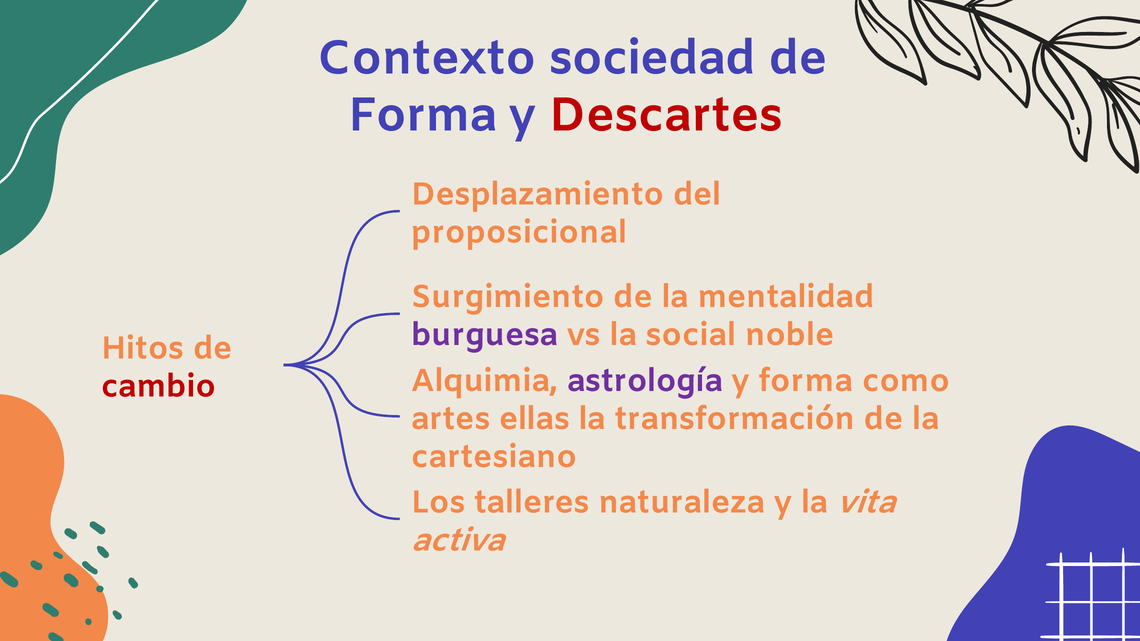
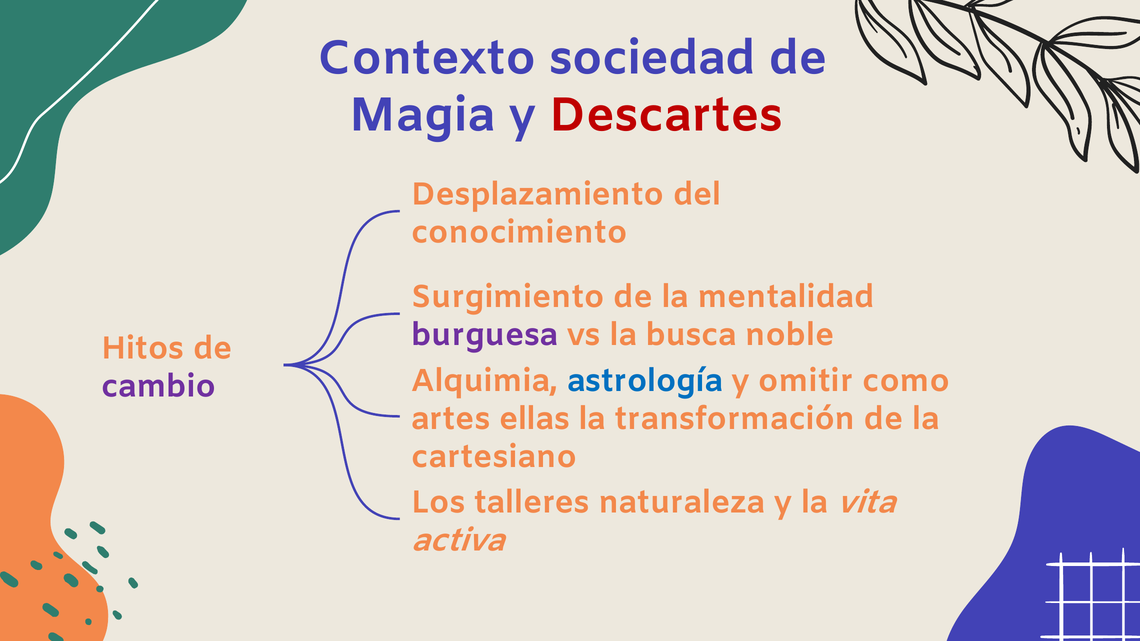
Forma: Forma -> Magia (422, 115)
proposicional: proposicional -> conocimiento (519, 232)
social: social -> busca (691, 335)
astrología colour: purple -> blue (645, 381)
y forma: forma -> omitir (806, 381)
cambio colour: red -> purple (159, 386)
